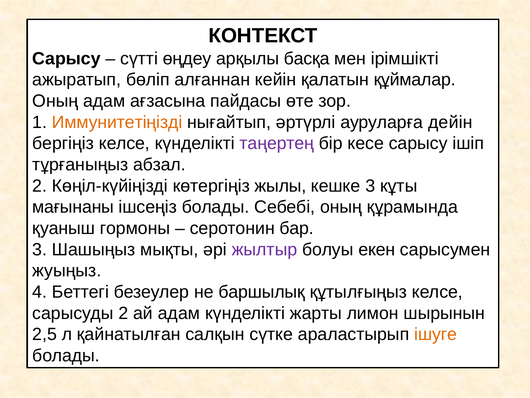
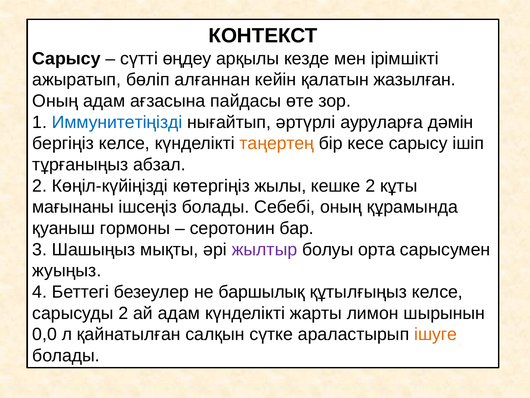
басқа: басқа -> кезде (307, 58)
құймалар: құймалар -> жазылған (415, 80)
Иммунитетіңізді colour: orange -> blue (117, 122)
дейін: дейін -> дәмін (451, 122)
таңертең colour: purple -> orange (277, 143)
кешке 3: 3 -> 2 (370, 186)
екен: екен -> орта (377, 249)
2,5: 2,5 -> 0,0 (45, 334)
